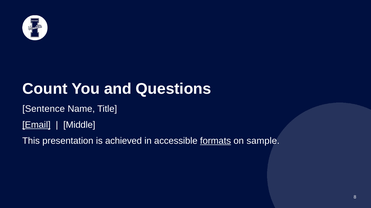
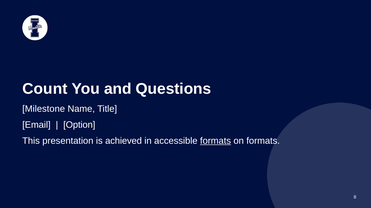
Sentence: Sentence -> Milestone (44, 109)
Email underline: present -> none (36, 125)
Middle: Middle -> Option (79, 125)
on sample: sample -> formats (263, 141)
